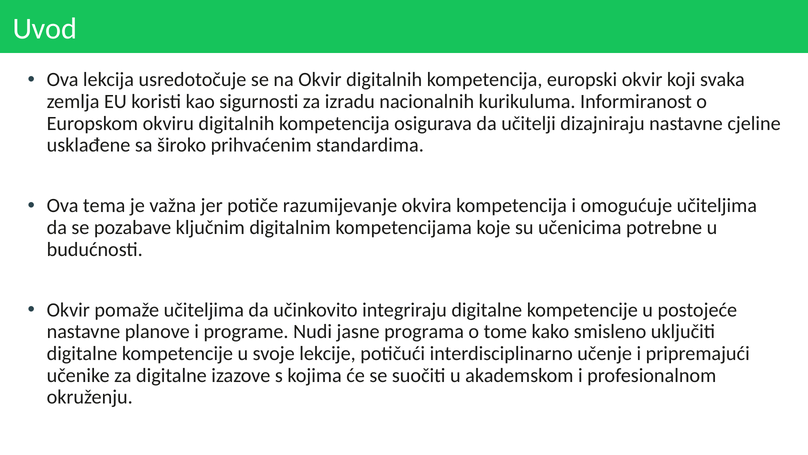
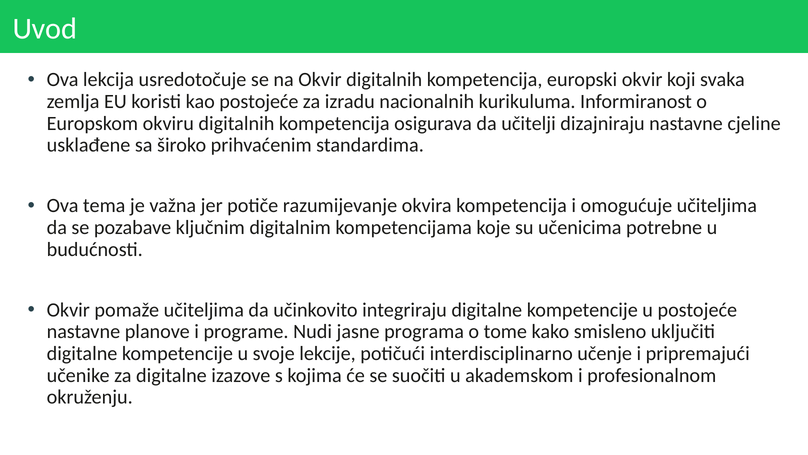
kao sigurnosti: sigurnosti -> postojeće (259, 101)
